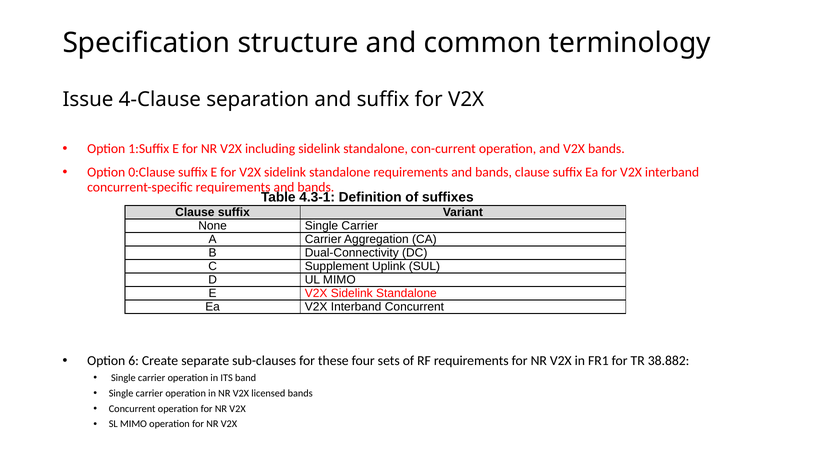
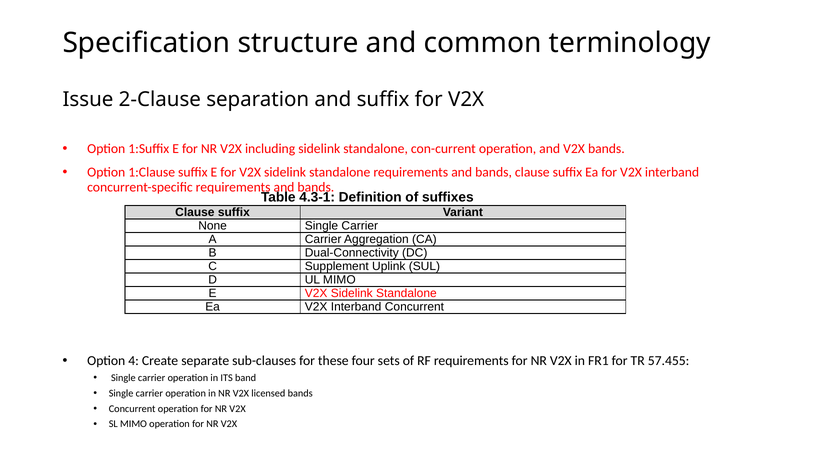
4-Clause: 4-Clause -> 2-Clause (160, 100)
0:Clause: 0:Clause -> 1:Clause (152, 172)
6: 6 -> 4 (134, 361)
38.882: 38.882 -> 57.455 (669, 361)
